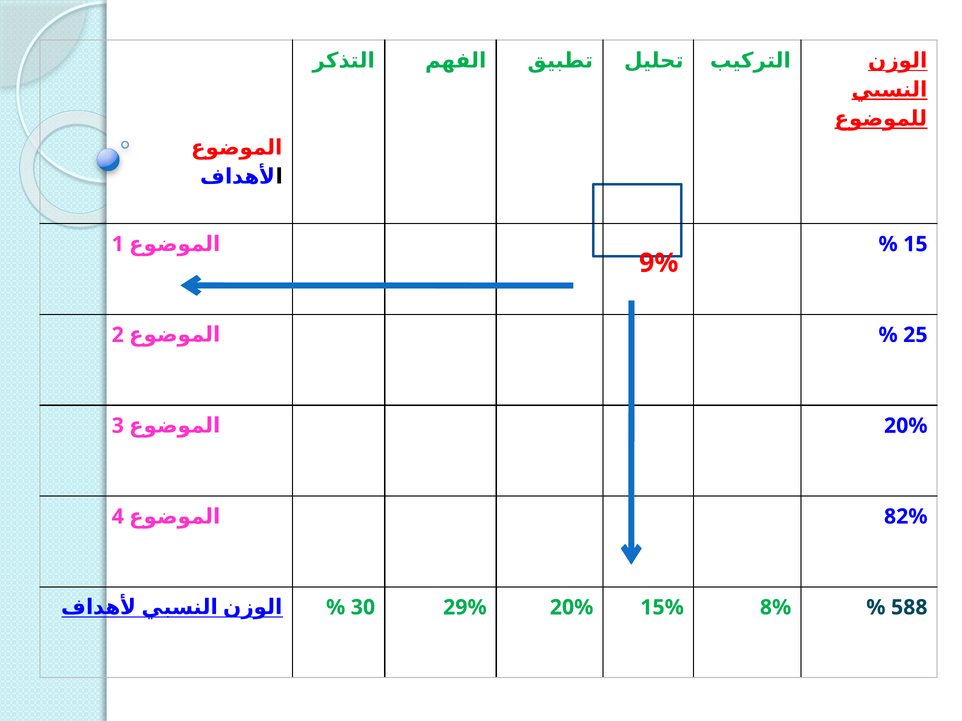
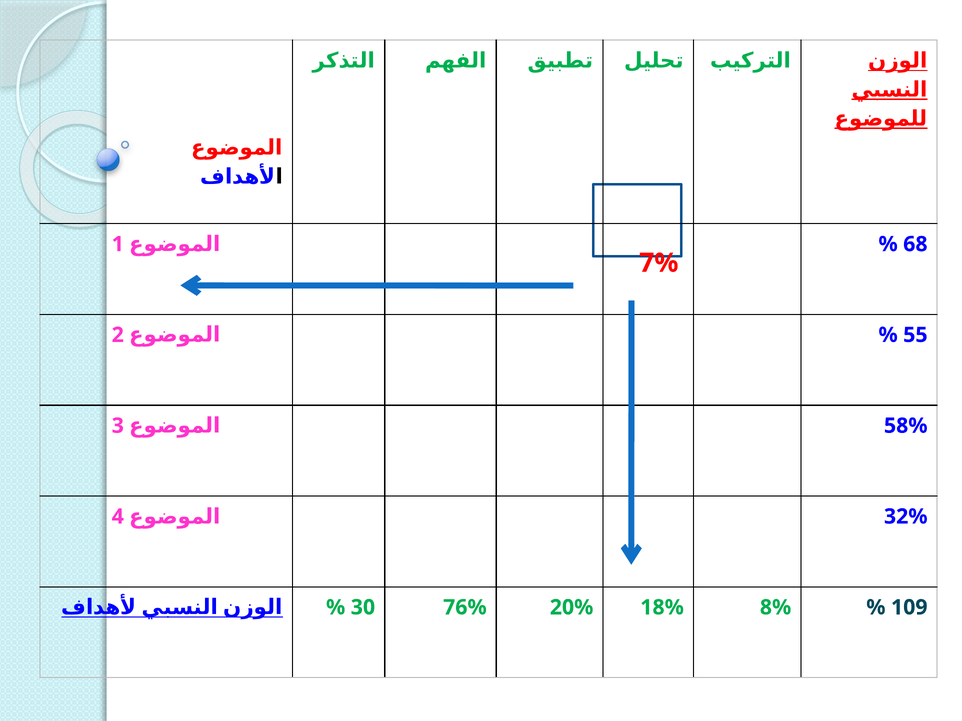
15: 15 -> 68 (915, 244)
9%: 9% -> 7% (659, 263)
25: 25 -> 55 (915, 335)
3 20%: 20% -> 58% (906, 426)
82%: 82% -> 32% (906, 517)
29%: 29% -> 76% (465, 608)
15%: 15% -> 18% (662, 608)
588: 588 -> 109 (909, 608)
